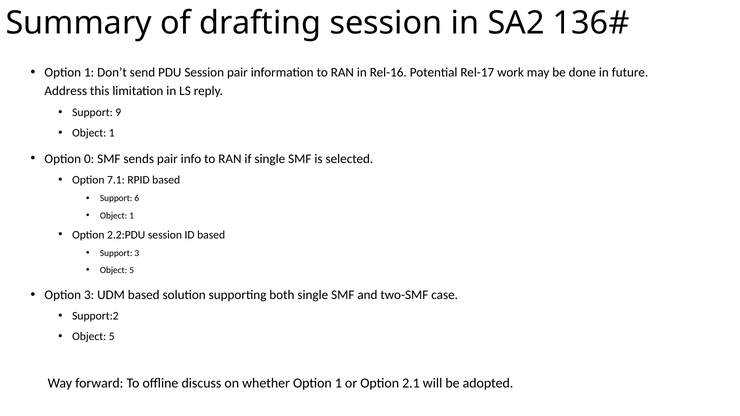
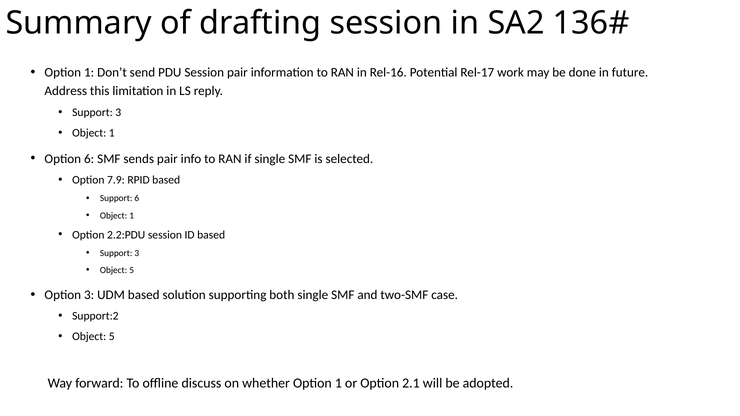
9: 9 -> 3 (118, 113)
Option 0: 0 -> 6 (89, 159)
7.1: 7.1 -> 7.9 (116, 180)
